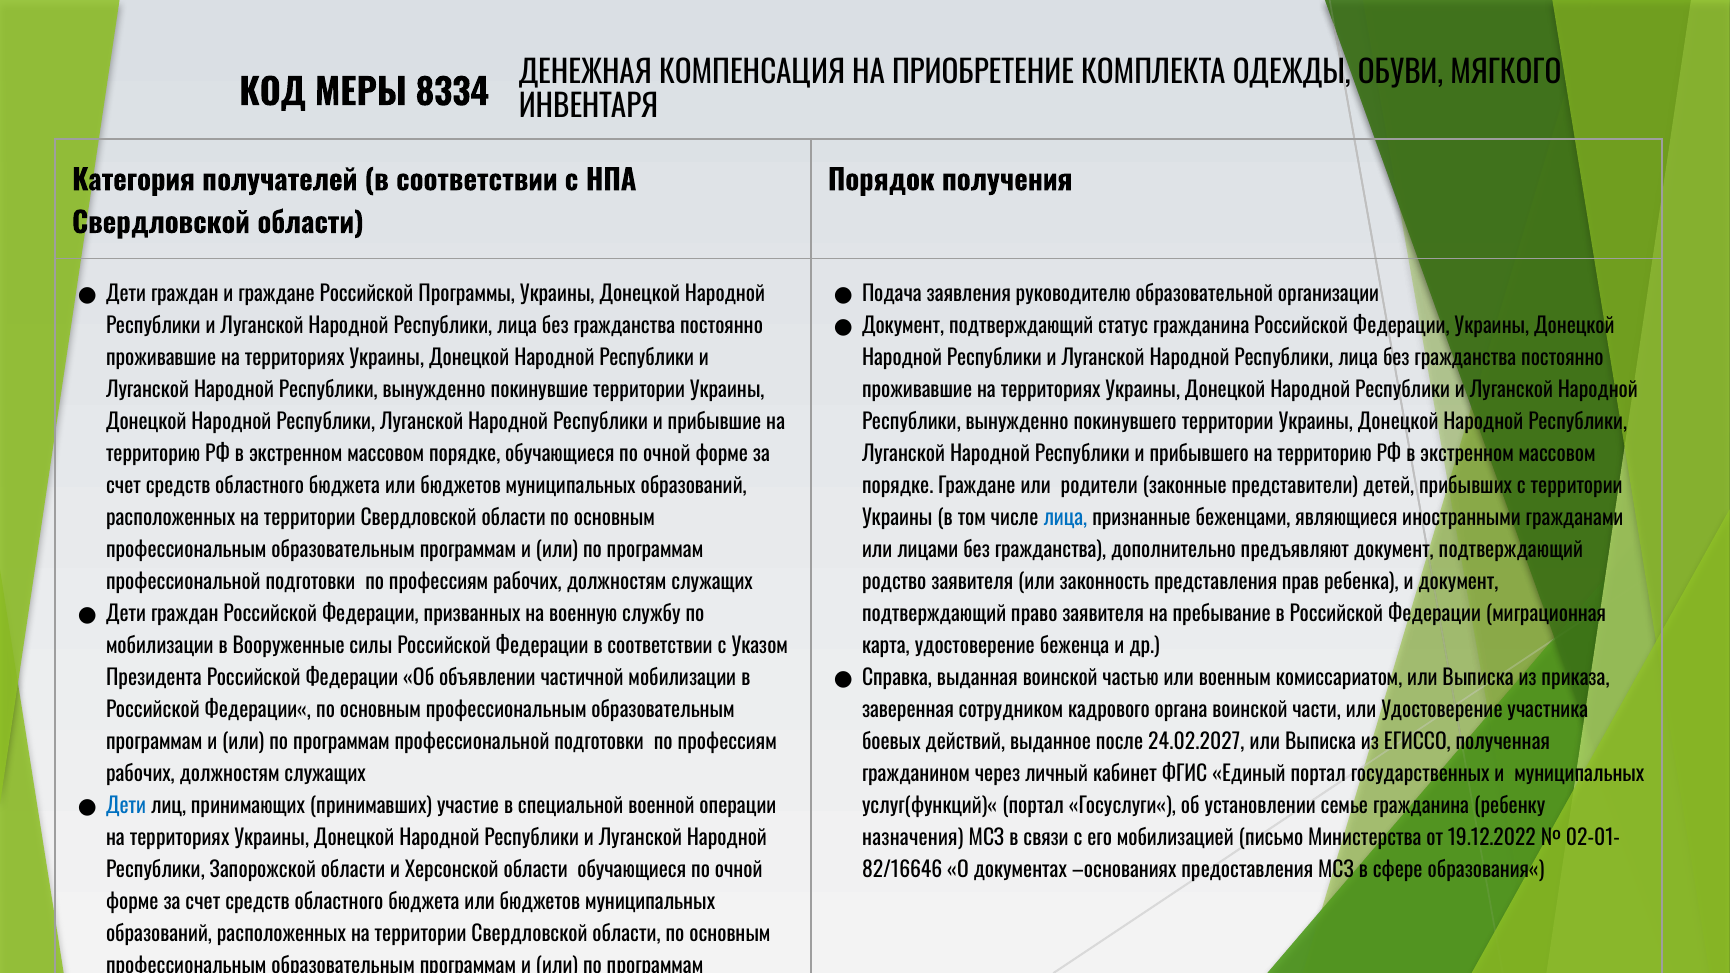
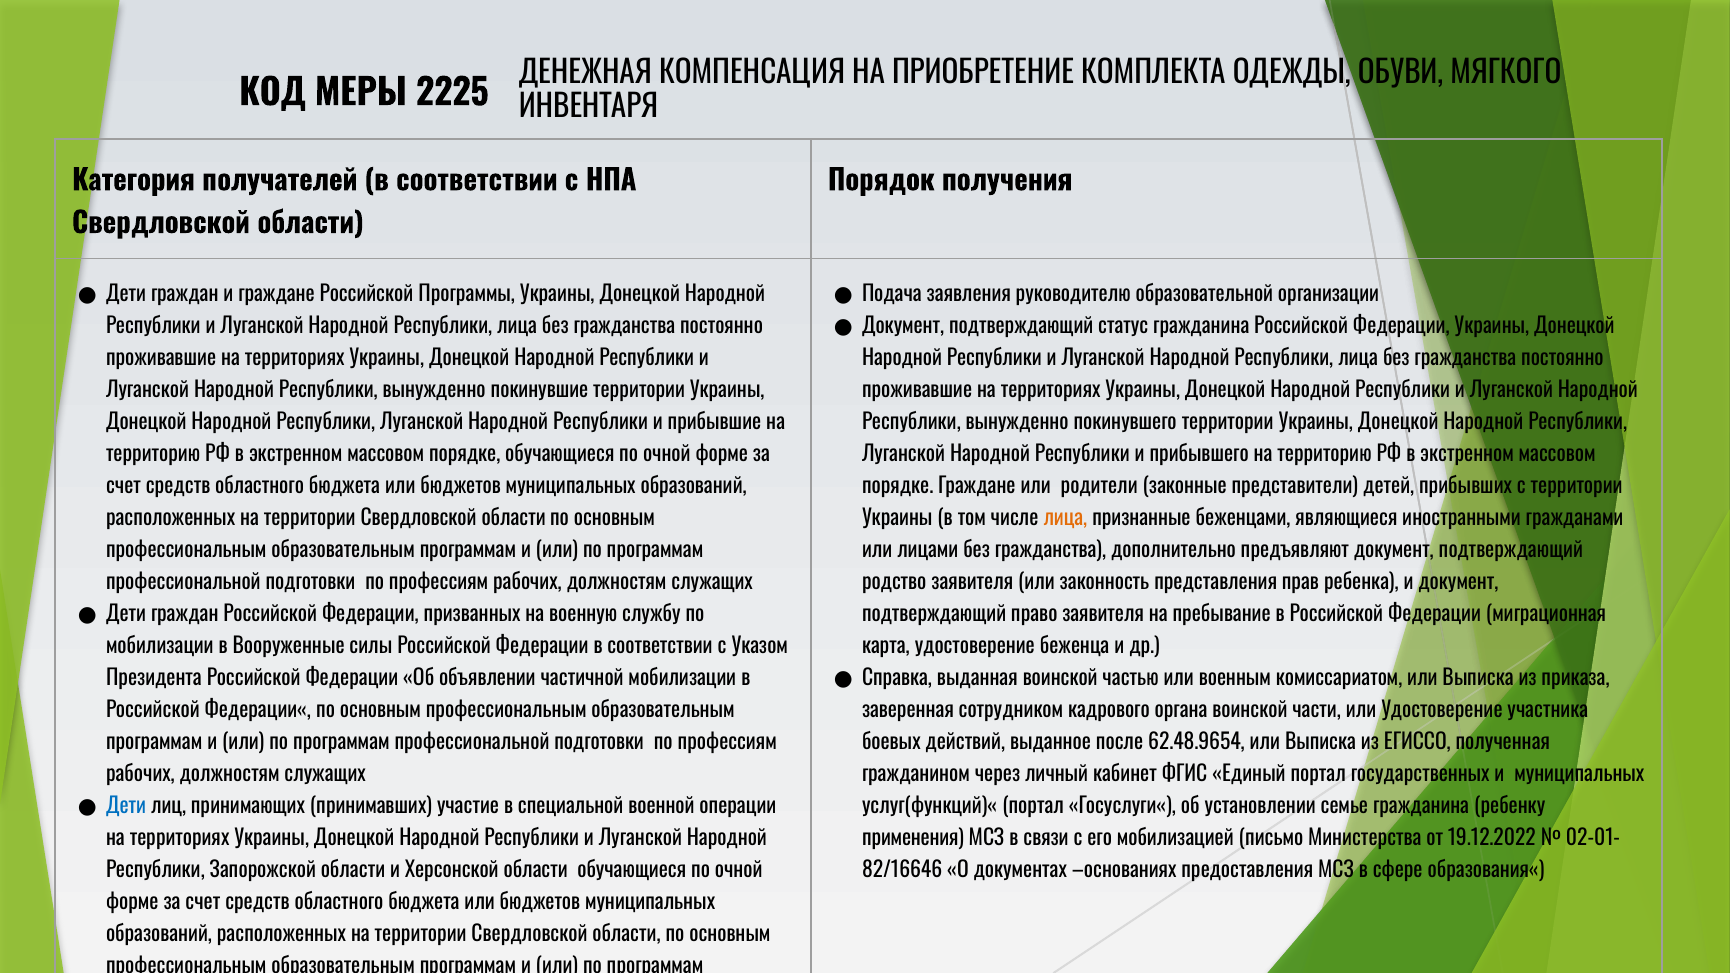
8334: 8334 -> 2225 (452, 93)
лица colour: blue -> orange (1065, 519)
24.02.2027: 24.02.2027 -> 62.48.9654 (1196, 743)
назначения: назначения -> применения (913, 839)
